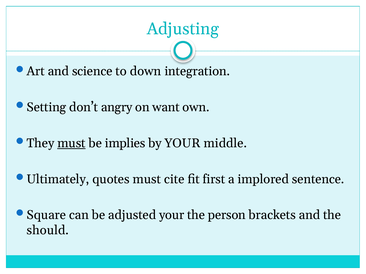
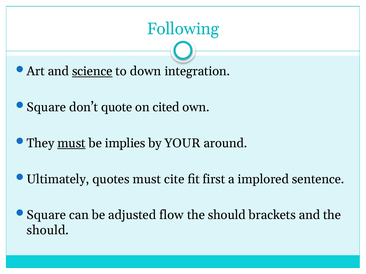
Adjusting: Adjusting -> Following (183, 29)
science underline: none -> present (92, 71)
Setting: Setting -> Square (46, 107)
angry: angry -> quote (117, 107)
want: want -> cited (166, 107)
middle: middle -> around (225, 143)
adjusted your: your -> flow (172, 215)
person: person -> should (227, 215)
